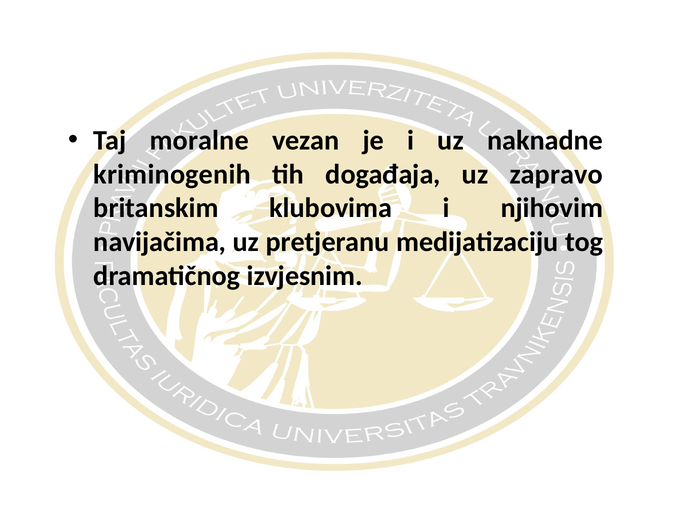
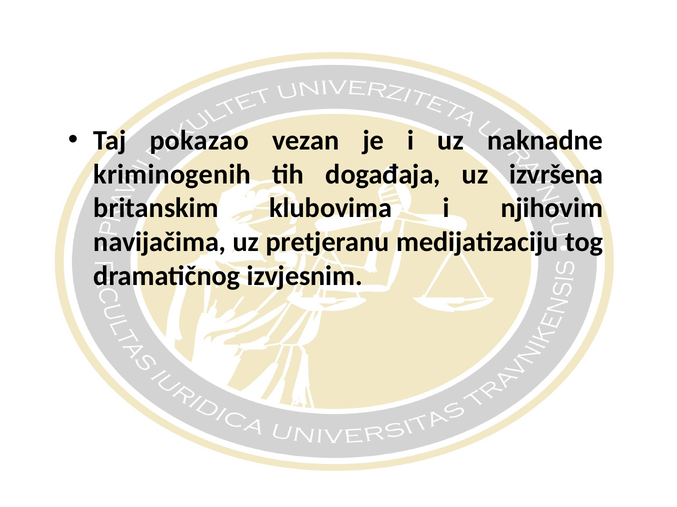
moralne: moralne -> pokazao (199, 141)
zapravo: zapravo -> izvršena (556, 175)
